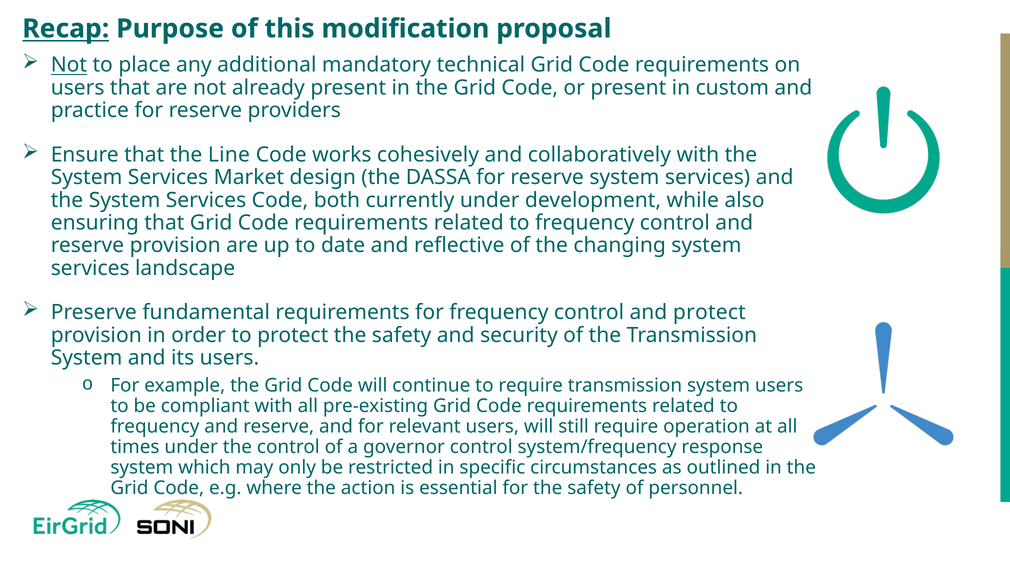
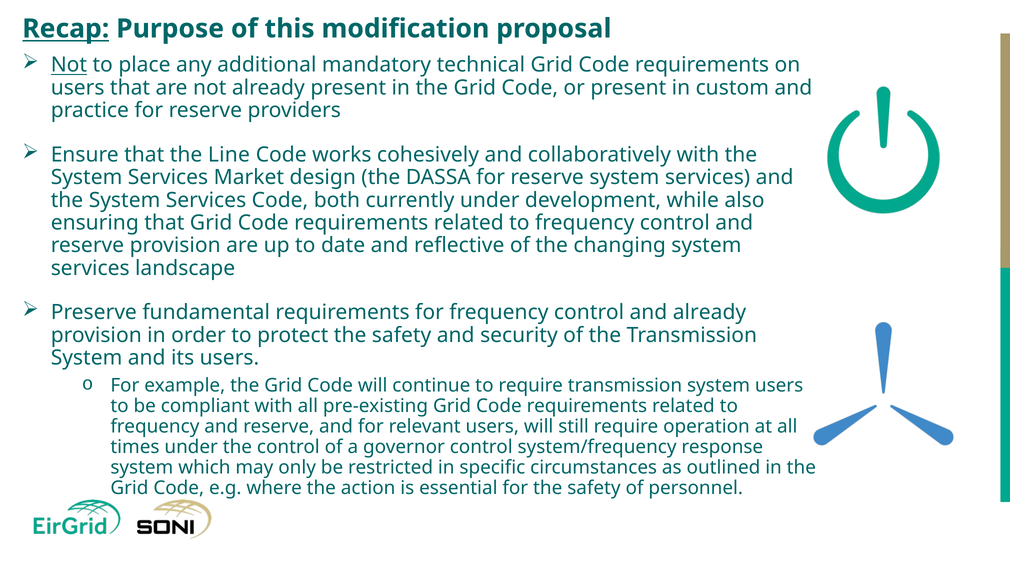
and protect: protect -> already (710, 312)
